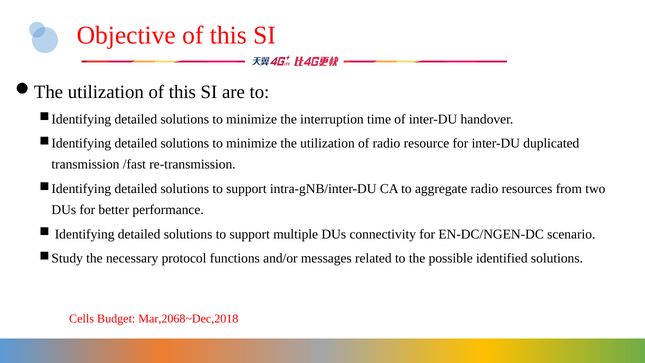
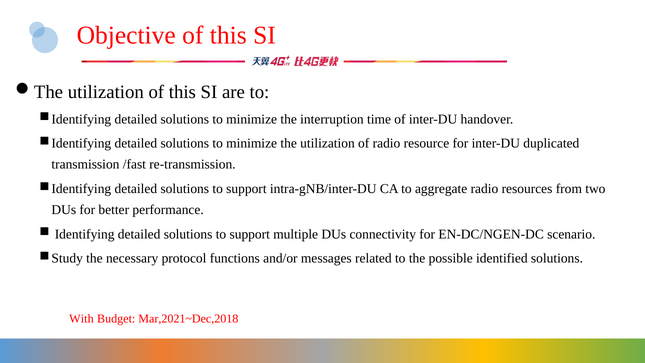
Cells: Cells -> With (81, 319)
Mar,2068~Dec,2018: Mar,2068~Dec,2018 -> Mar,2021~Dec,2018 (188, 319)
